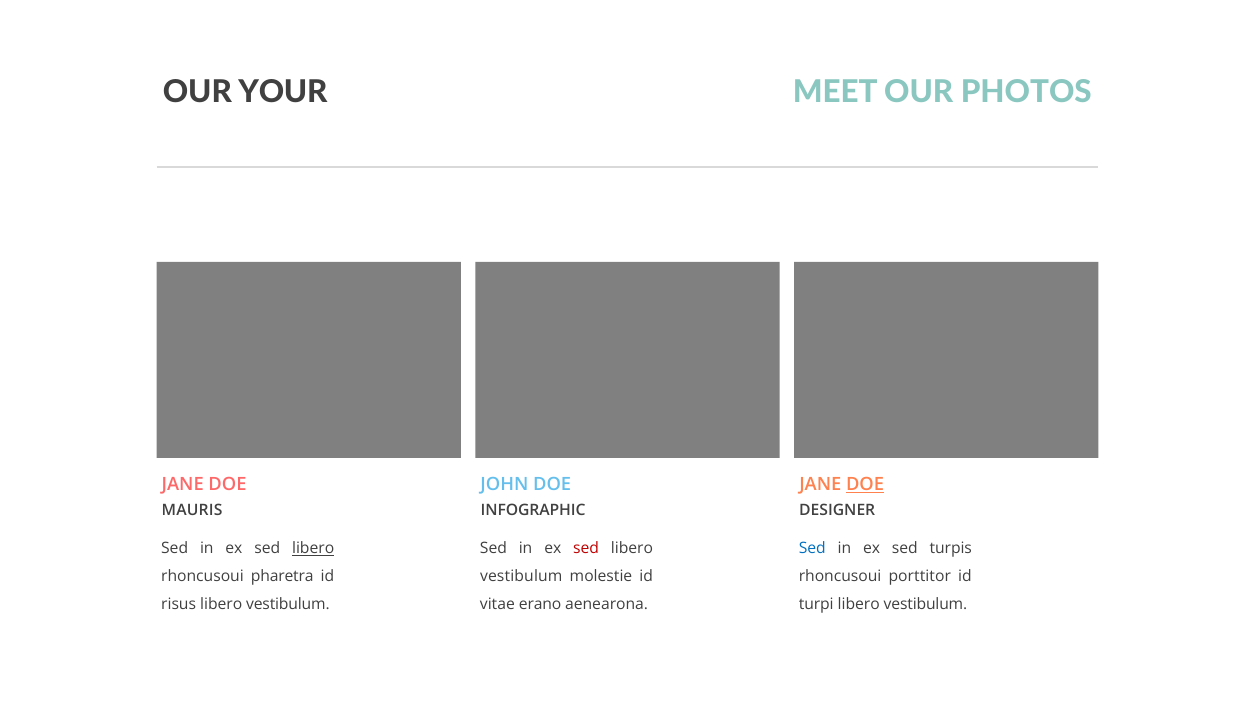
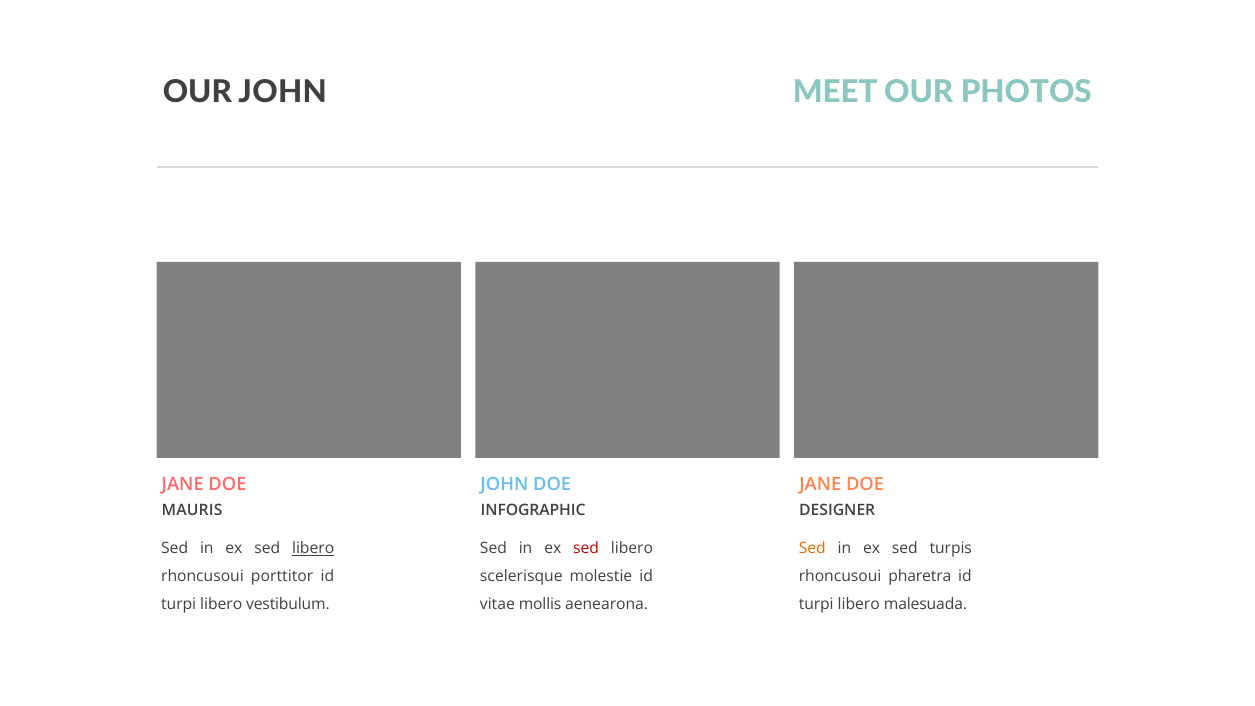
OUR YOUR: YOUR -> JOHN (283, 93)
DOE underline: present -> none (865, 484)
Sed colour: blue -> orange (812, 548)
pharetra: pharetra -> porttitor (282, 576)
vestibulum: vestibulum -> scelerisque (521, 576)
porttitor: porttitor -> pharetra (920, 576)
risus: risus -> turpi (179, 605)
erano: erano -> mollis (540, 605)
vestibulum: vestibulum -> malesuada (925, 605)
